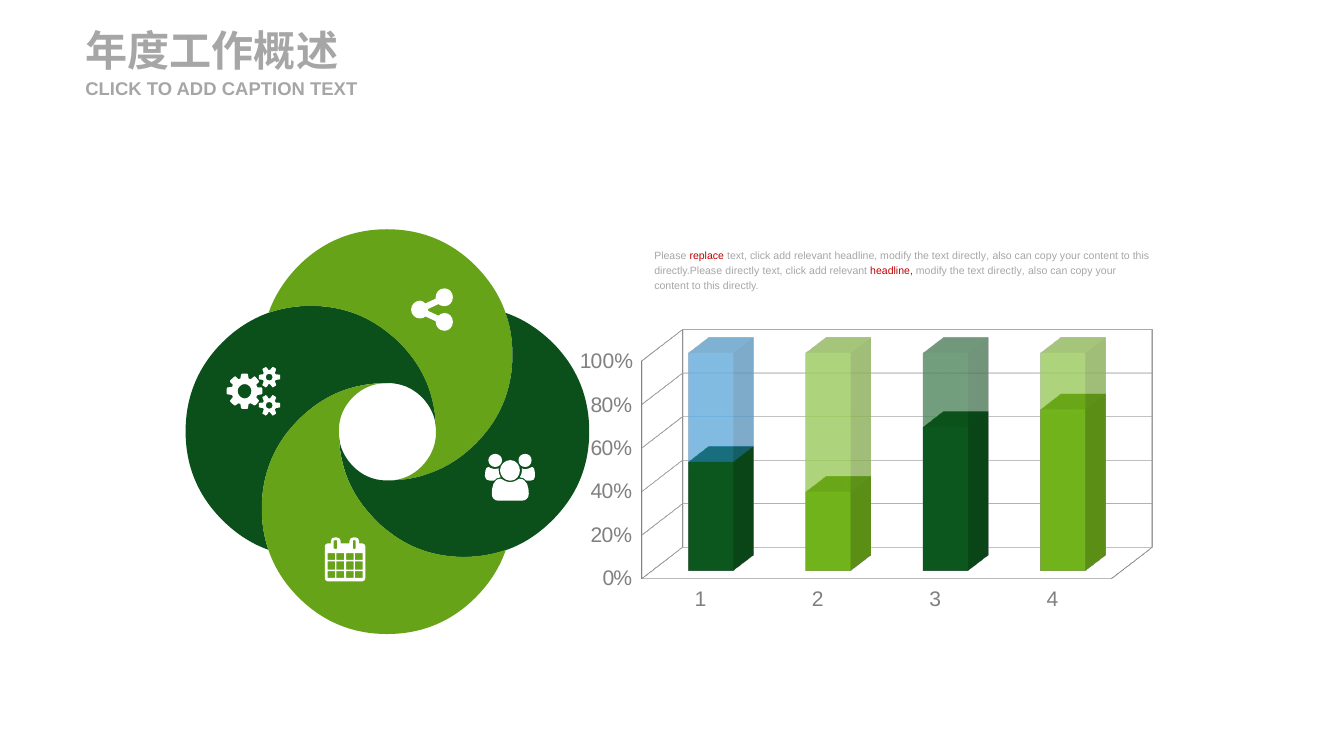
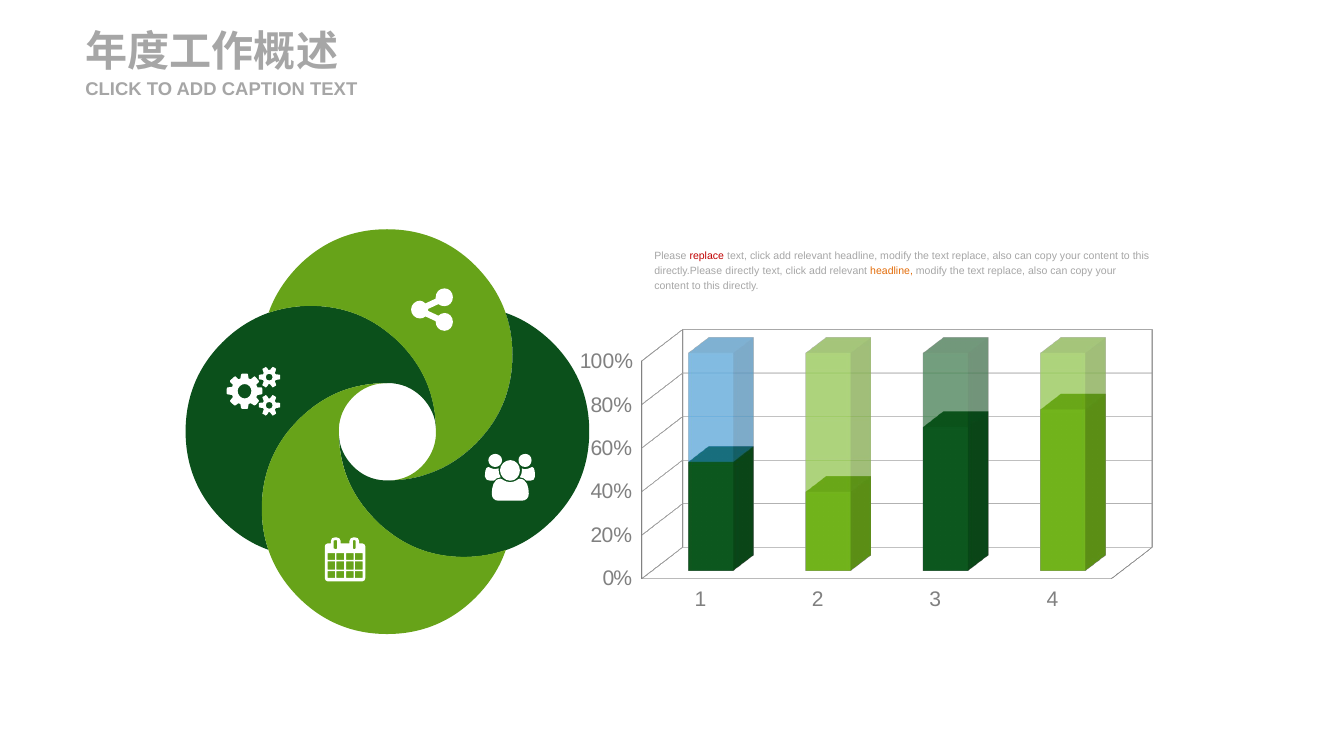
directly: directly -> replace (971, 256)
headline colour: red -> orange (892, 271)
directly: directly -> replace (1006, 271)
